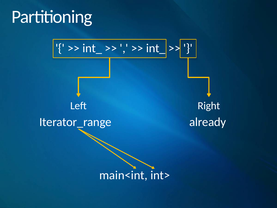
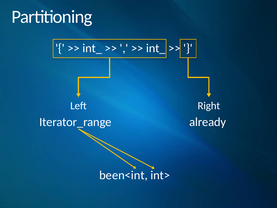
main<int: main<int -> been<int (123, 175)
